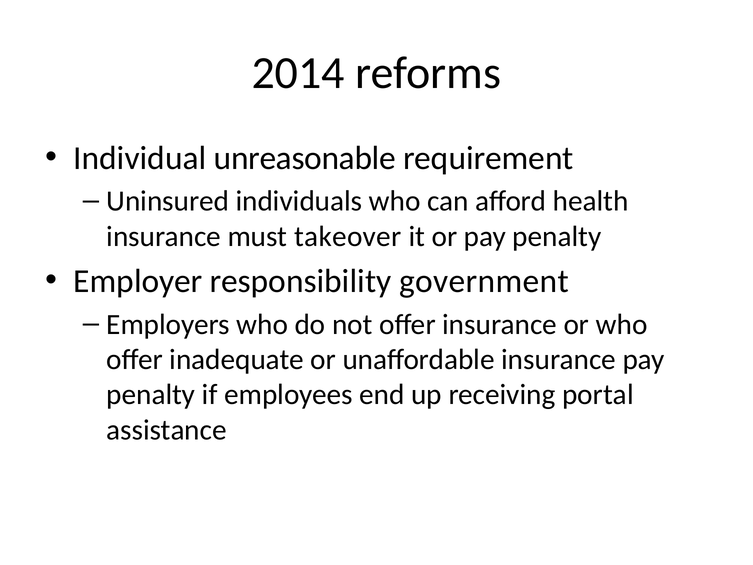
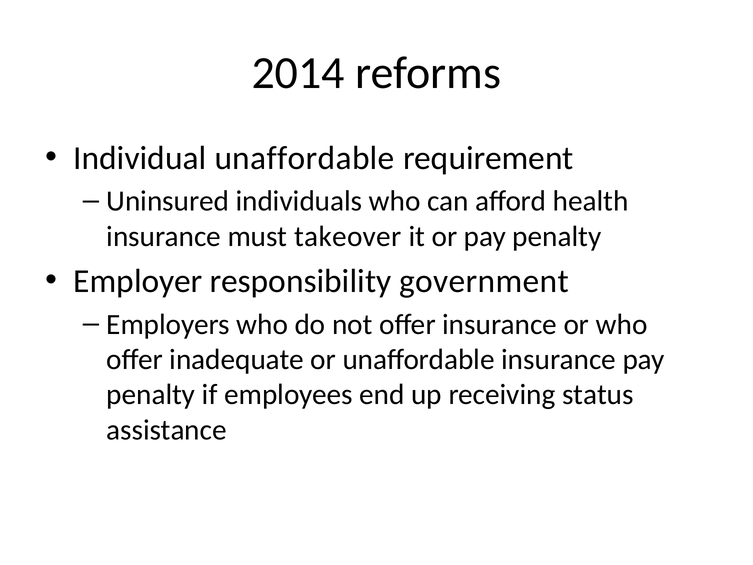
Individual unreasonable: unreasonable -> unaffordable (305, 158)
portal: portal -> status (598, 395)
